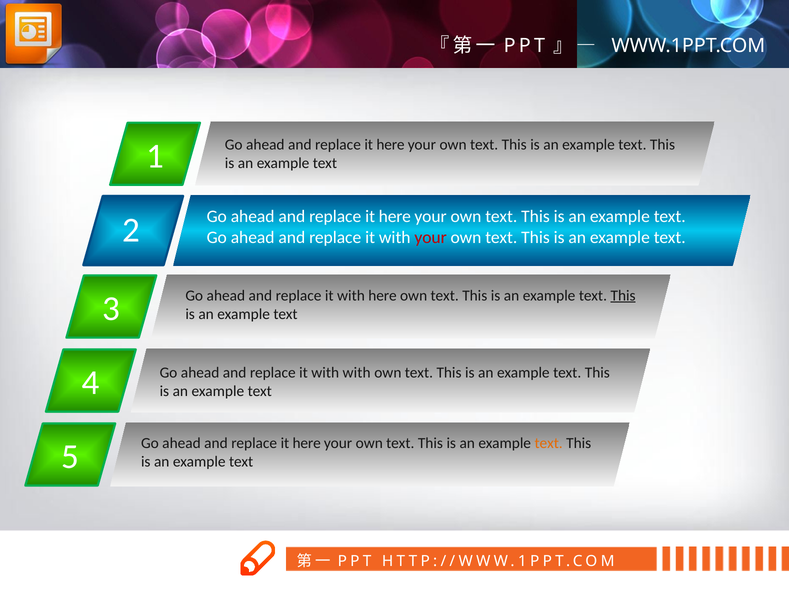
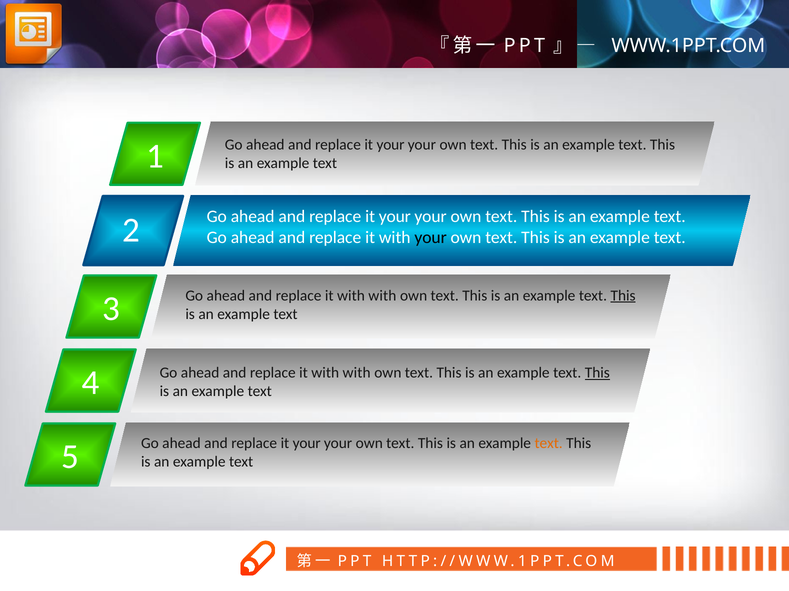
here: here -> your (390, 145)
here: here -> your (395, 217)
your colour: red -> black (431, 238)
here: here -> with (382, 296)
This underline: none -> present (597, 373)
here: here -> your (307, 444)
